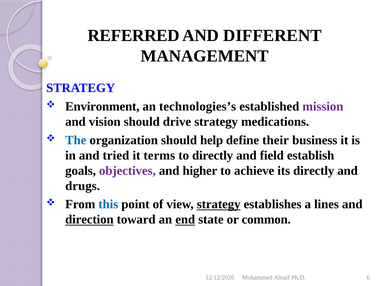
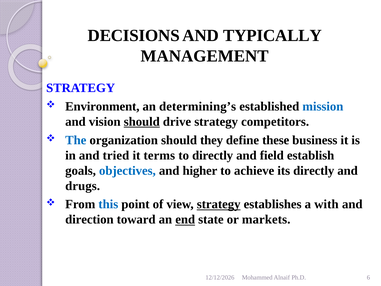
REFERRED: REFERRED -> DECISIONS (134, 36)
DIFFERENT: DIFFERENT -> TYPICALLY (273, 36)
technologies’s: technologies’s -> determining’s (198, 106)
mission colour: purple -> blue (323, 106)
should underline: none -> present (142, 122)
medications: medications -> competitors (275, 122)
help: help -> they (212, 140)
their: their -> these (276, 140)
objectives colour: purple -> blue (127, 170)
lines: lines -> with (326, 204)
direction underline: present -> none (89, 219)
common: common -> markets (266, 219)
